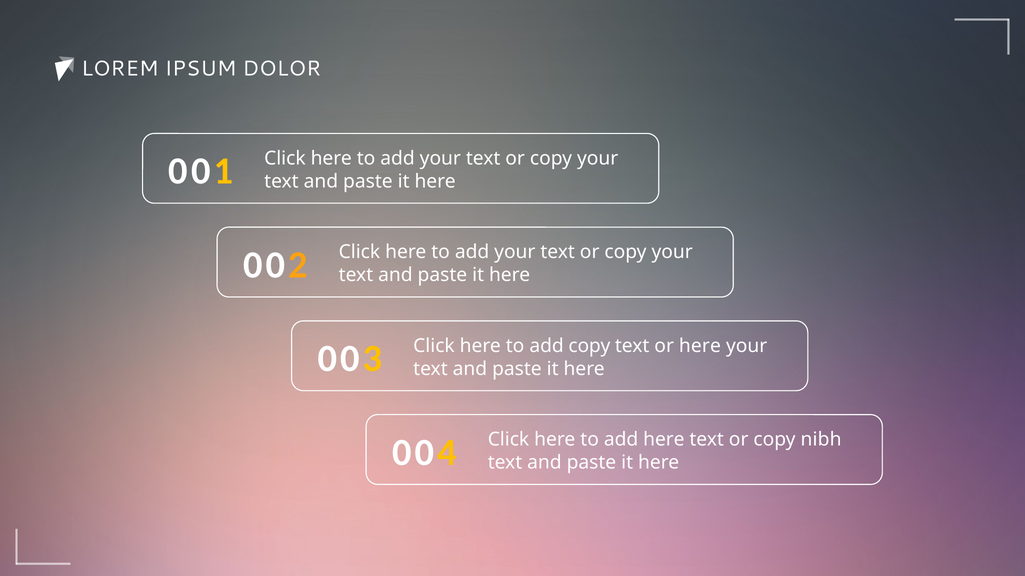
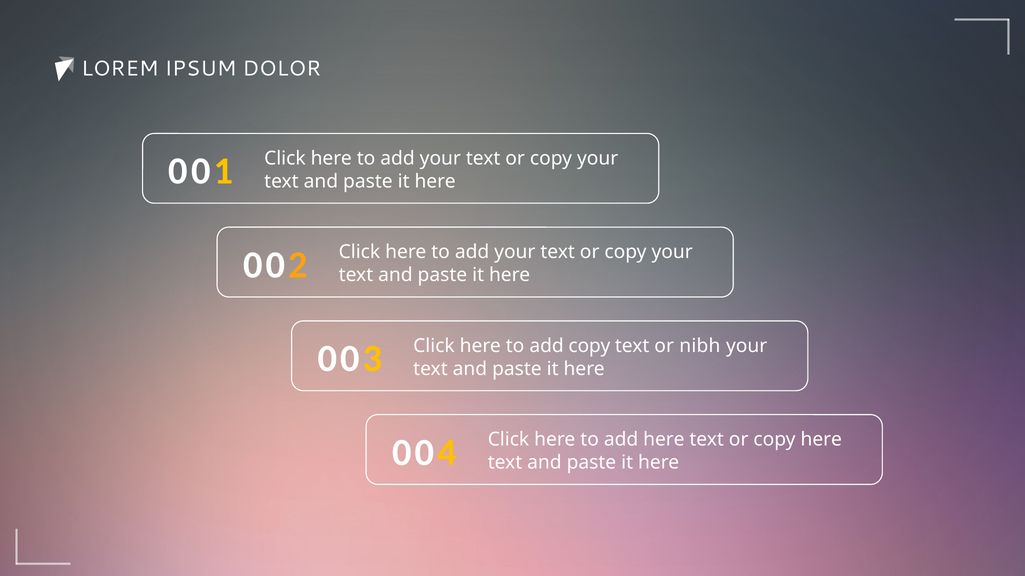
or here: here -> nibh (700, 346)
copy nibh: nibh -> here (821, 440)
